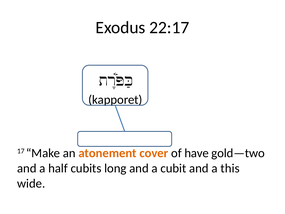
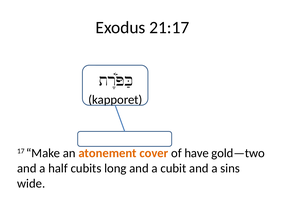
22:17: 22:17 -> 21:17 (169, 28)
this: this -> sins (230, 168)
